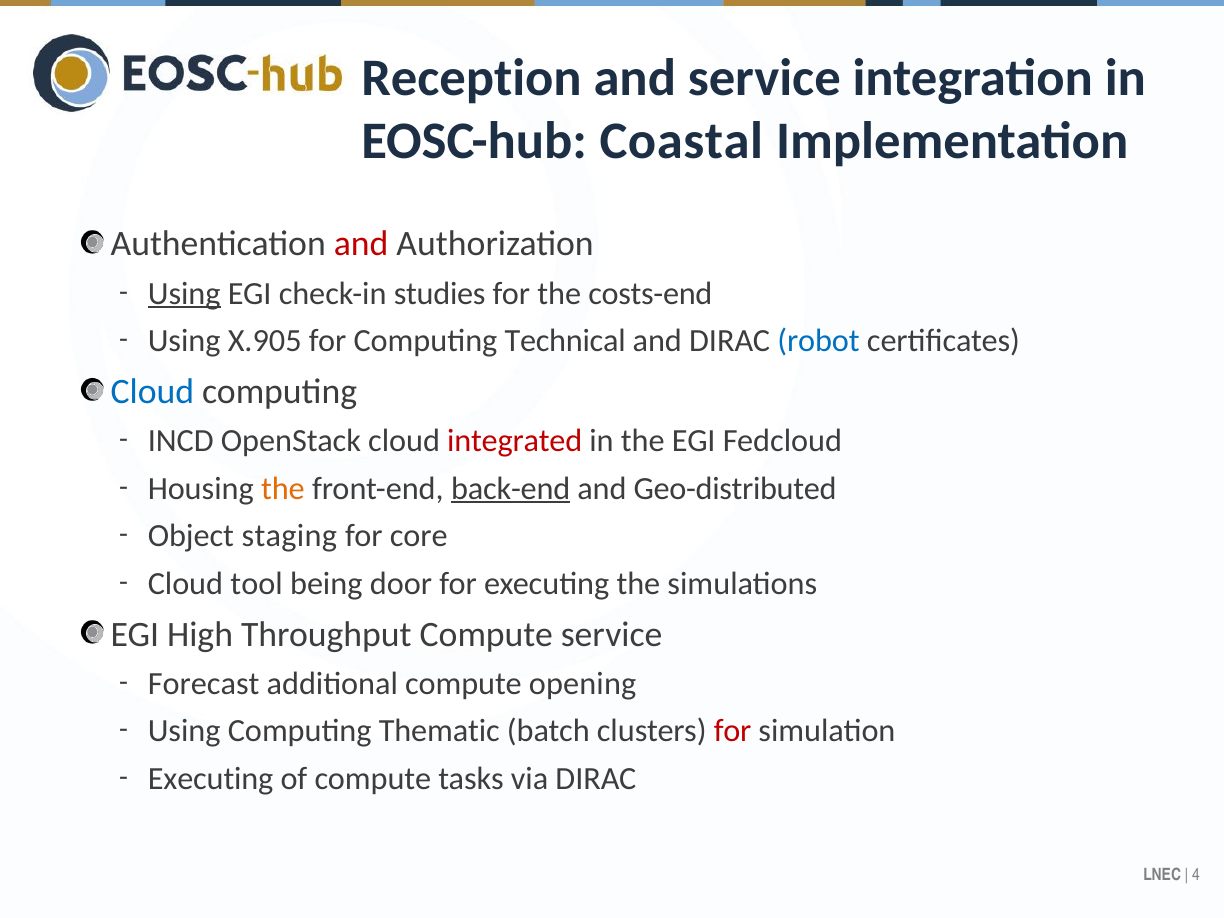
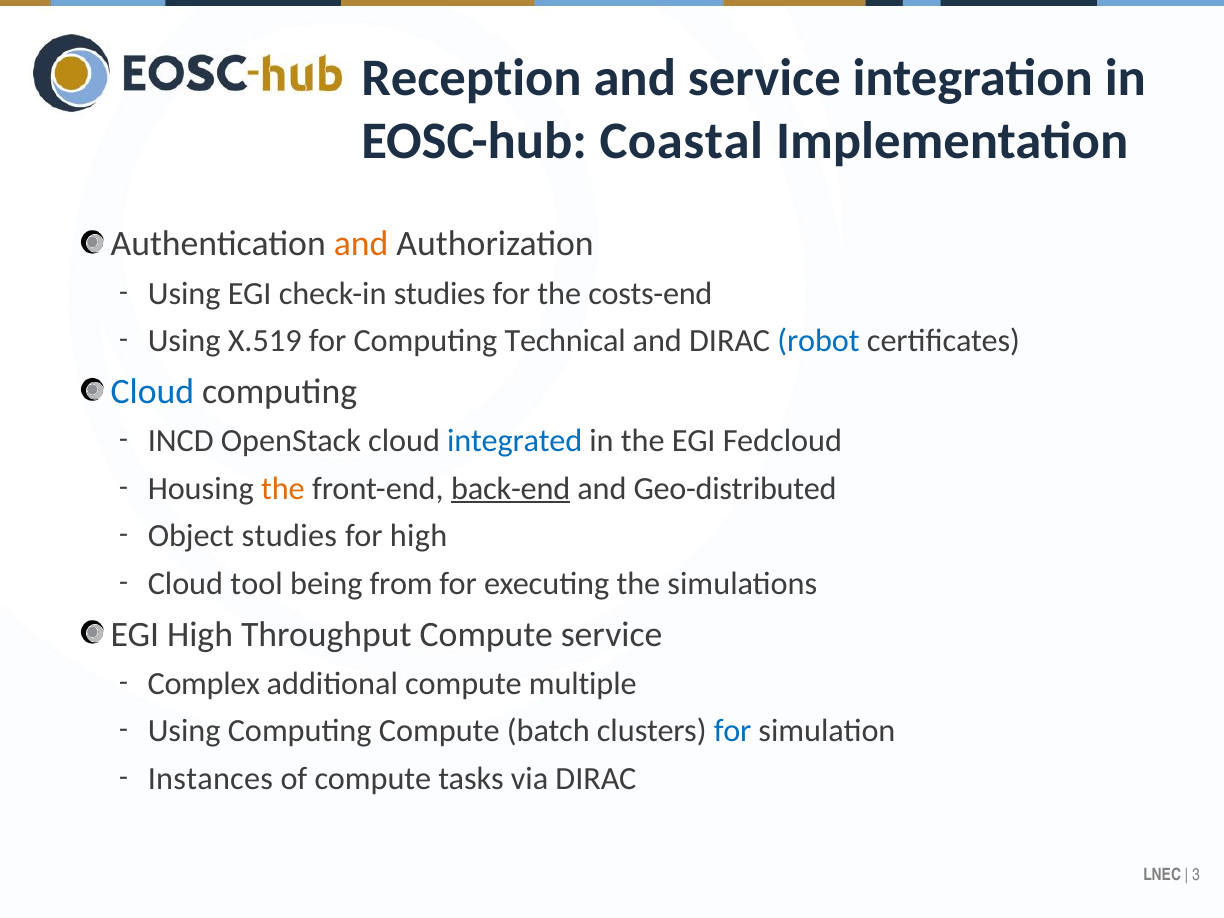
and colour: red -> orange (361, 244)
Using underline: present -> none (184, 293)
X.905: X.905 -> X.519 (265, 341)
integrated colour: red -> blue (515, 441)
Object staging: staging -> studies (289, 536)
for core: core -> high (419, 536)
door: door -> from (401, 584)
Forecast: Forecast -> Complex (204, 684)
opening: opening -> multiple (583, 684)
Computing Thematic: Thematic -> Compute (439, 731)
for colour: red -> blue (733, 731)
Executing: Executing -> Instances (210, 779)
4: 4 -> 3 (1196, 874)
